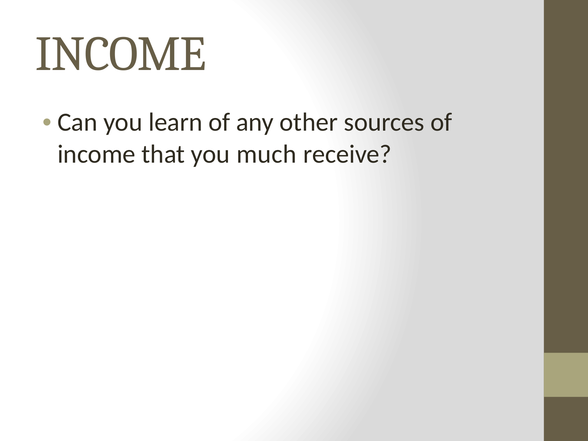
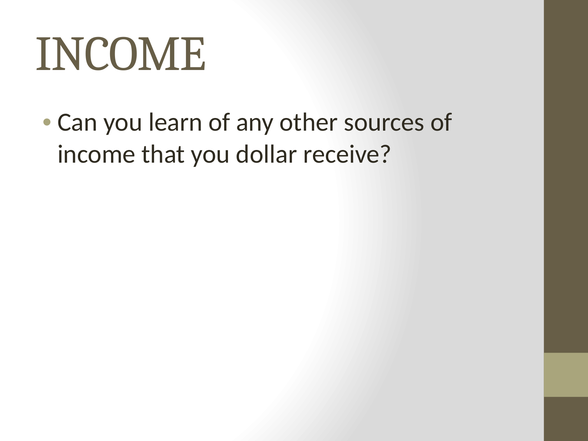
much: much -> dollar (267, 154)
